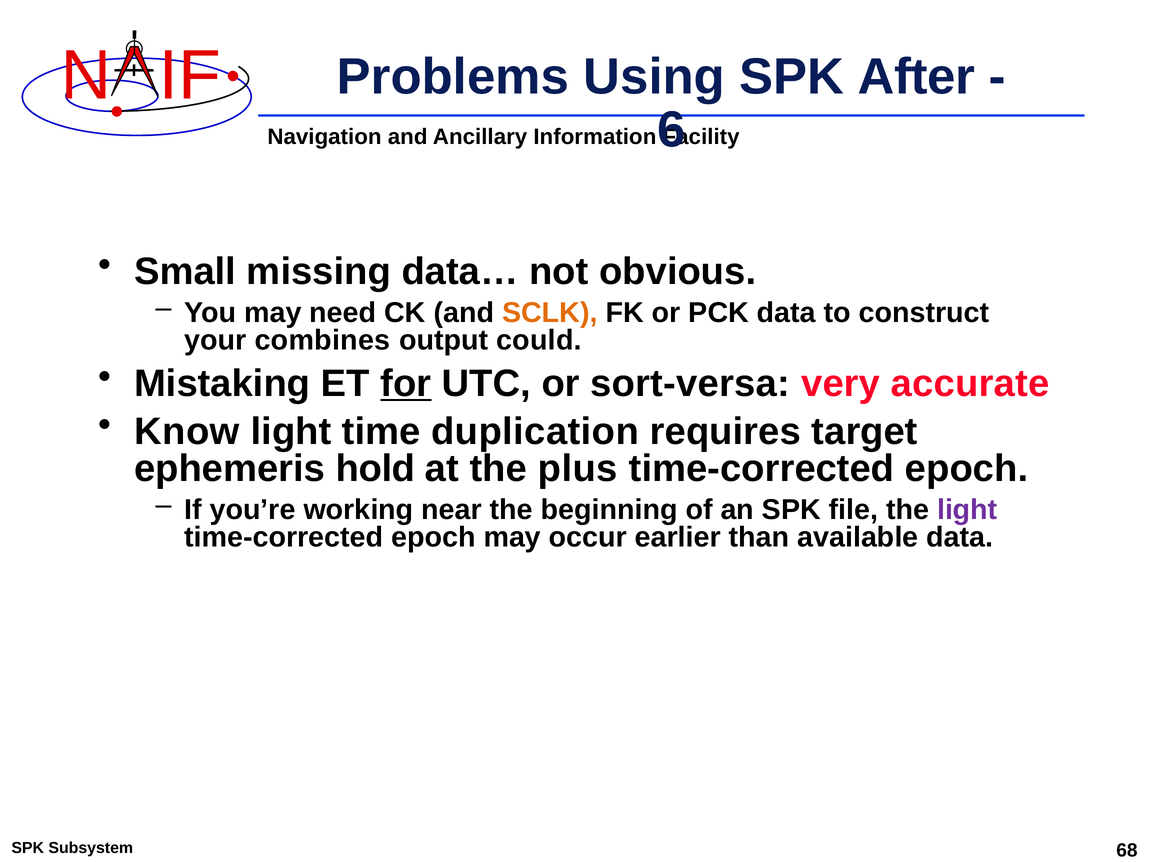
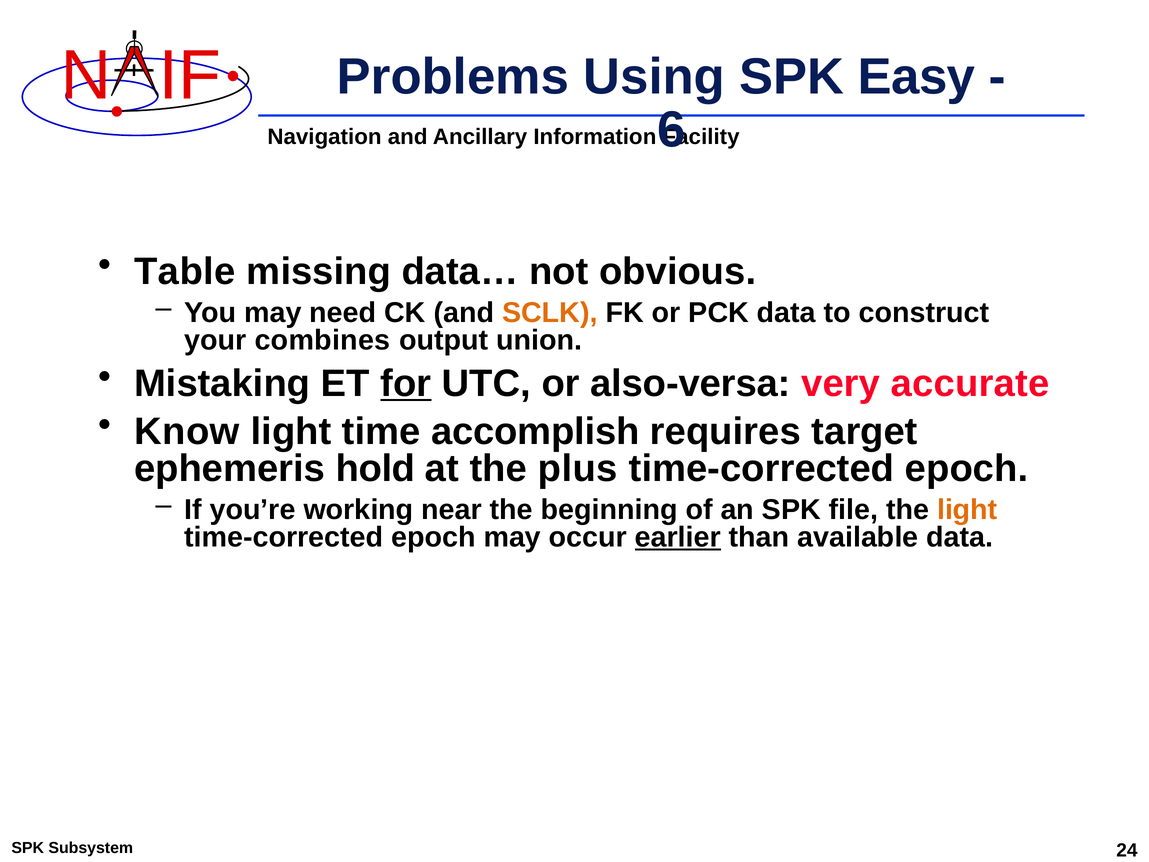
After: After -> Easy (916, 77)
Small: Small -> Table (185, 272)
could: could -> union (539, 340)
sort-versa: sort-versa -> also-versa (690, 384)
duplication: duplication -> accomplish (535, 432)
light colour: purple -> orange (967, 510)
earlier underline: none -> present (678, 537)
68: 68 -> 24 (1127, 850)
